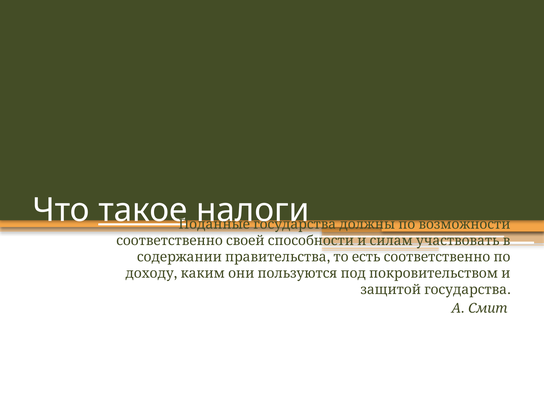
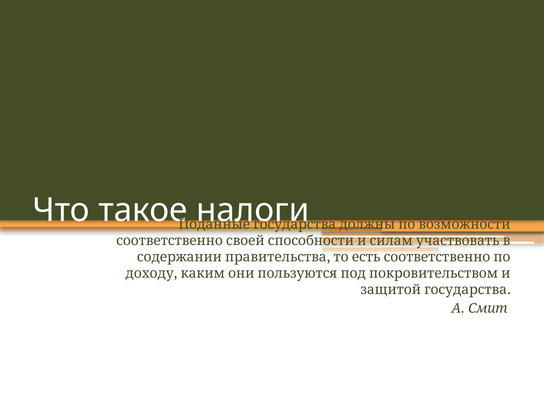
такое underline: present -> none (143, 210)
